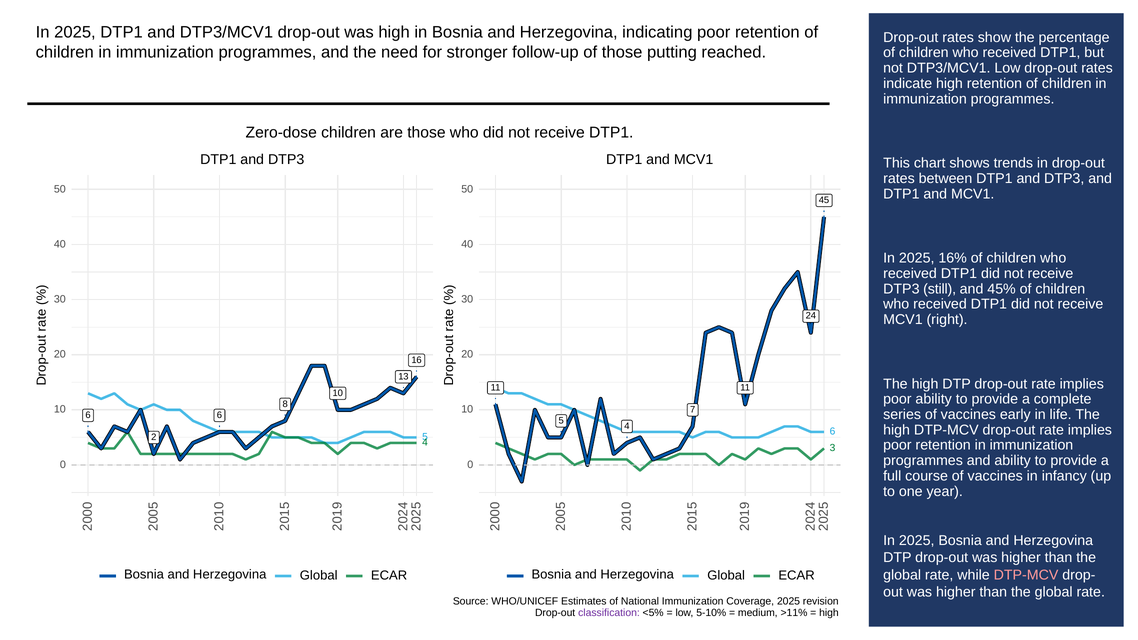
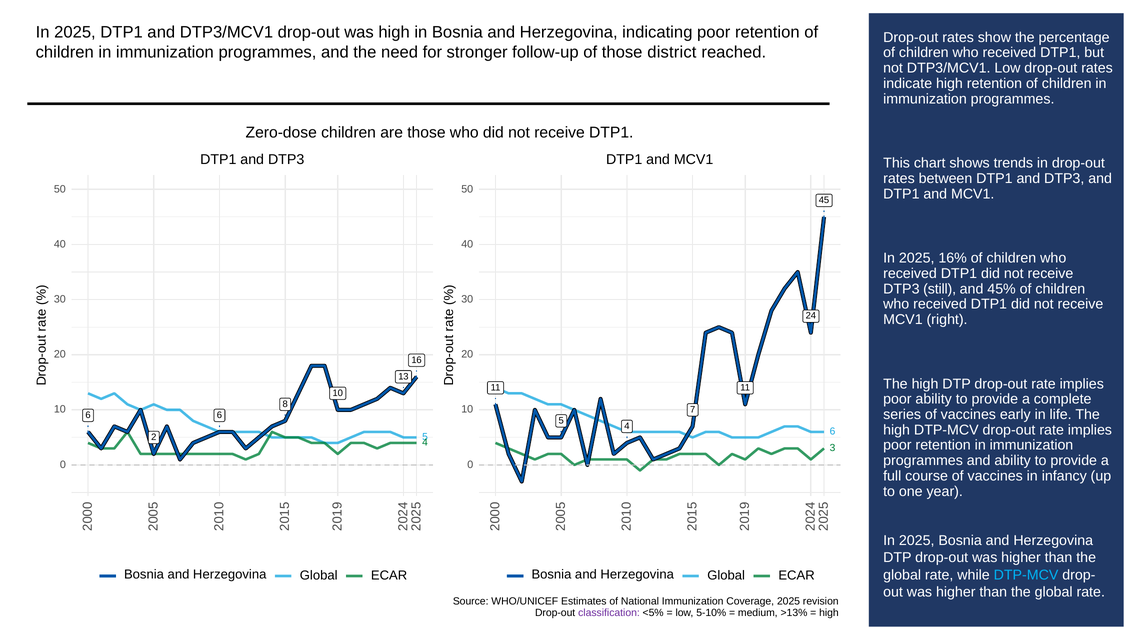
putting: putting -> district (672, 52)
DTP-MCV colour: pink -> light blue (1026, 575)
>11%: >11% -> >13% (794, 613)
